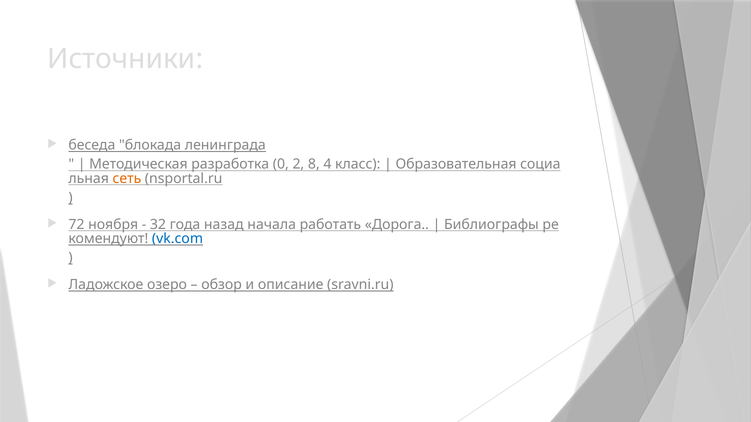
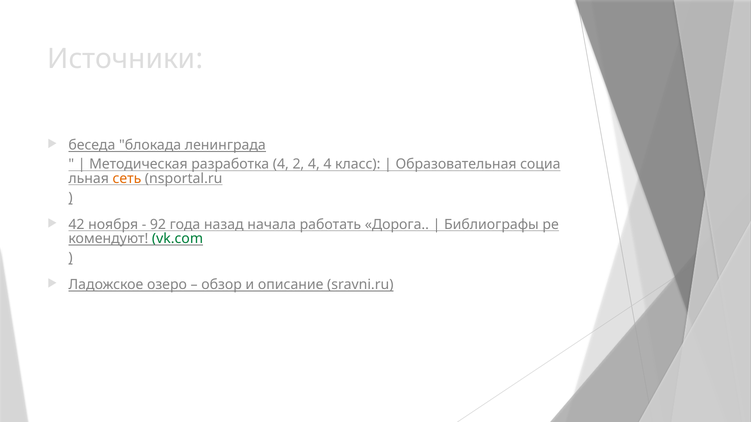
разработка 0: 0 -> 4 (281, 165)
2 8: 8 -> 4 (314, 165)
72: 72 -> 42 (77, 225)
32: 32 -> 92 (158, 225)
vk.com colour: blue -> green (178, 239)
